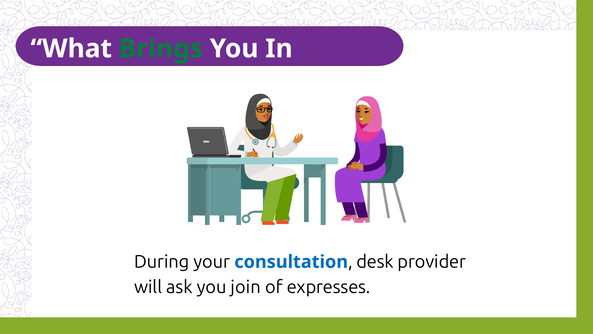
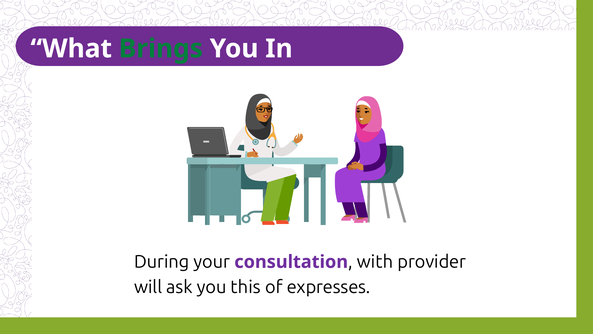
consultation colour: blue -> purple (291, 262)
desk: desk -> with (375, 262)
join: join -> this (246, 287)
